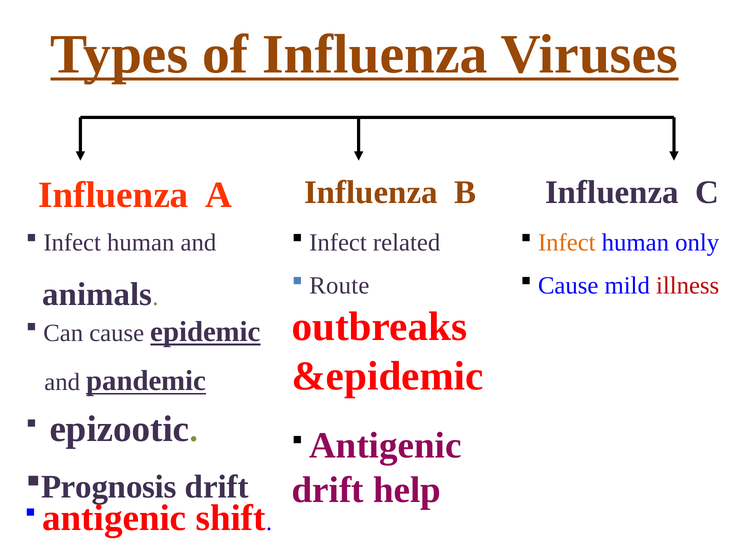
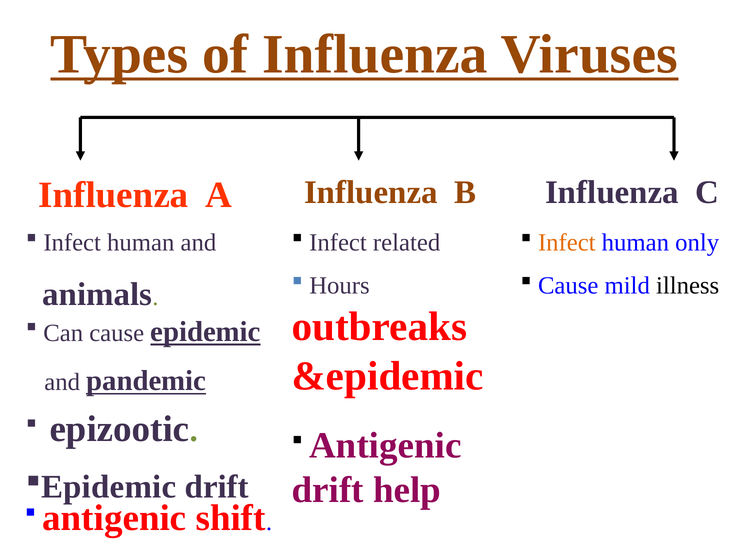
Route: Route -> Hours (339, 286)
illness colour: red -> black (688, 286)
Prognosis: Prognosis -> Epidemic (109, 488)
